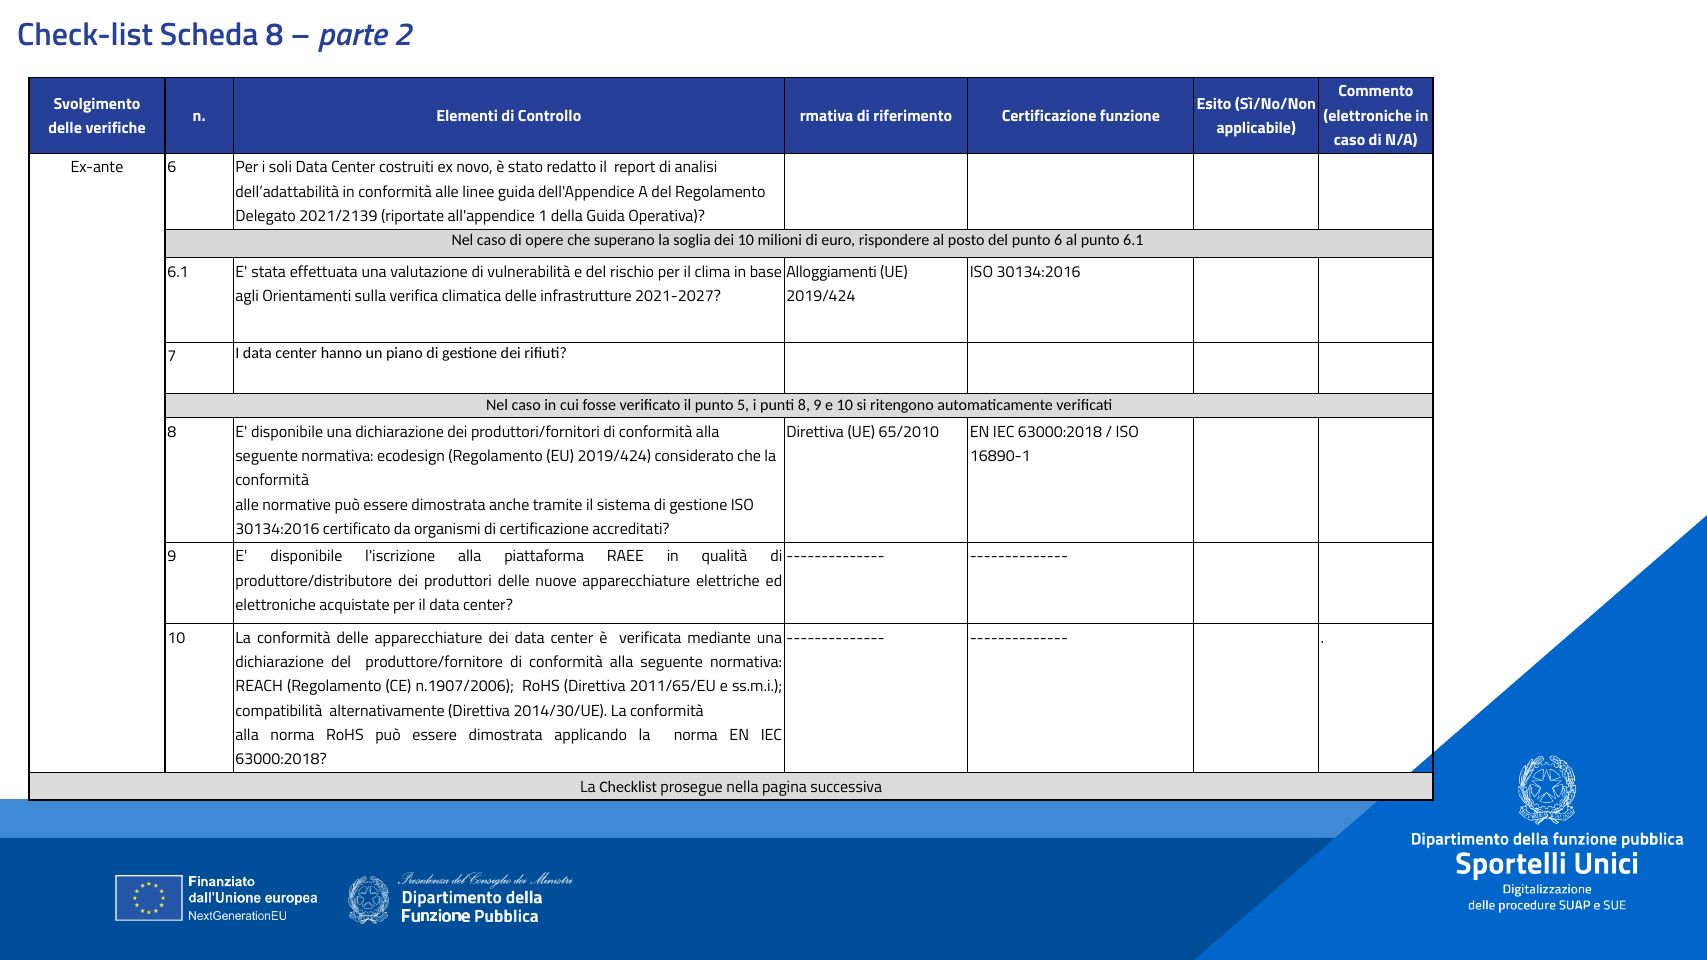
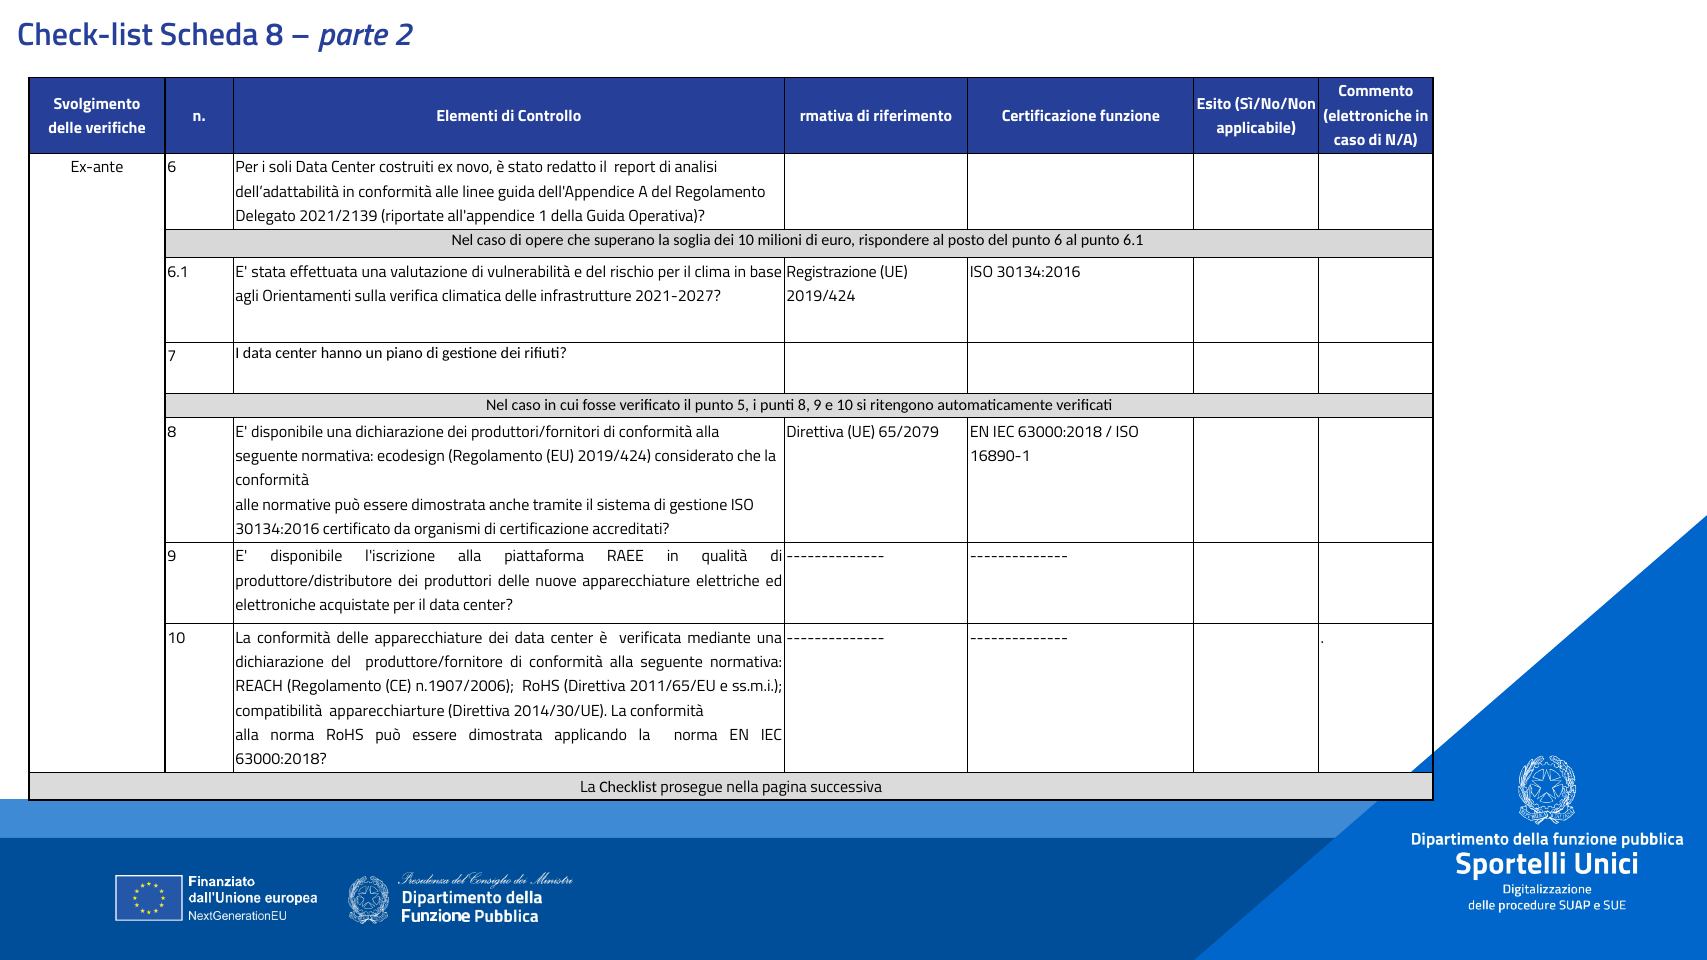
Alloggiamenti: Alloggiamenti -> Registrazione (832, 272)
65/2010: 65/2010 -> 65/2079 (909, 432)
alternativamente: alternativamente -> apparecchiarture (387, 711)
